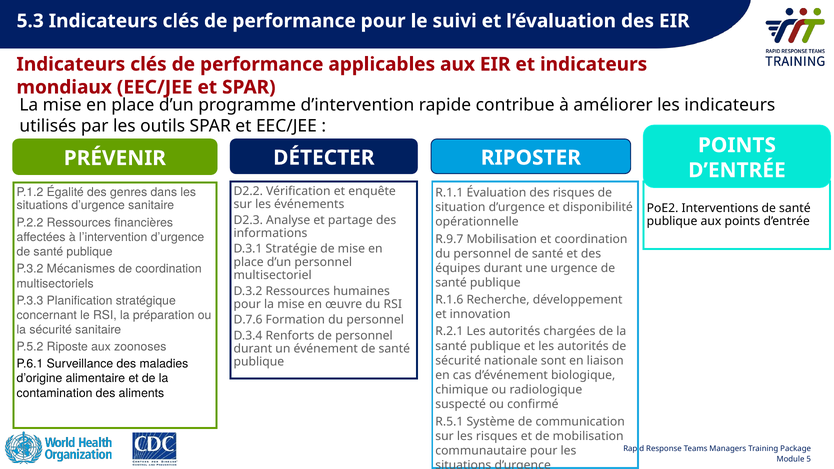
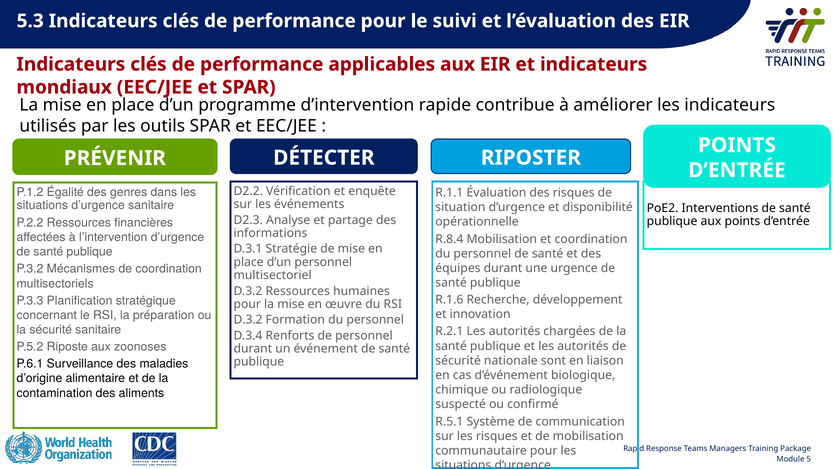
R.9.7: R.9.7 -> R.8.4 (449, 239)
D.7.6: D.7.6 -> D.3.2 (248, 320)
